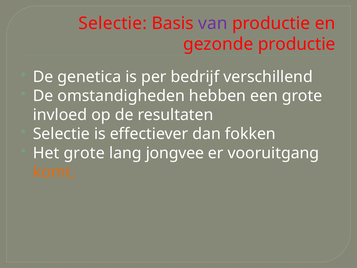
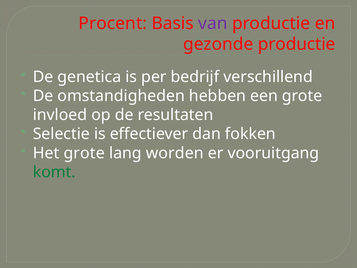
Selectie: Selectie -> Procent (113, 23)
jongvee: jongvee -> worden (175, 153)
komt colour: orange -> green (54, 172)
